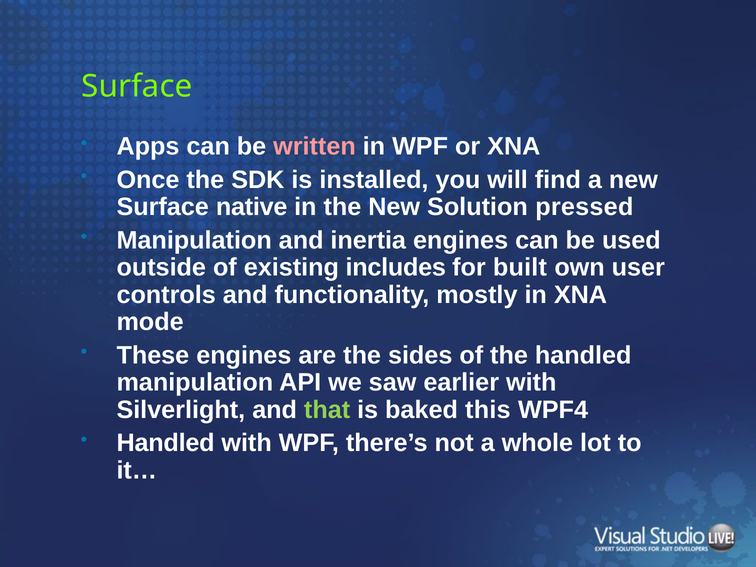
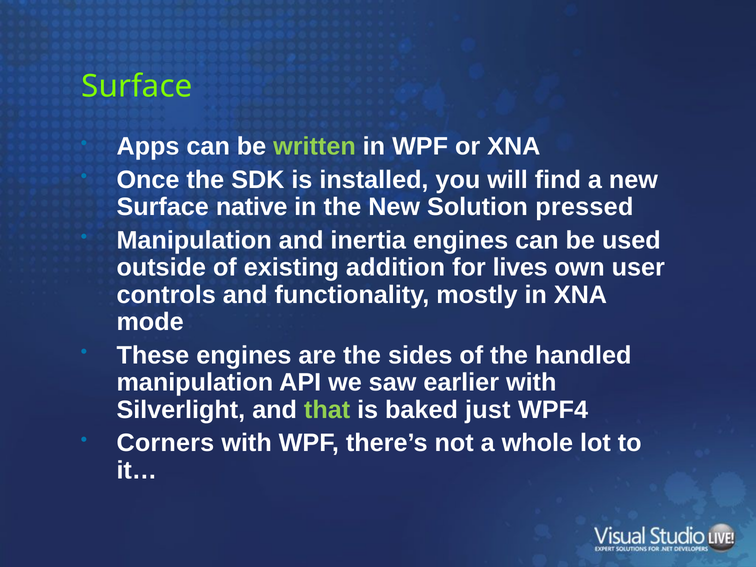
written colour: pink -> light green (314, 147)
includes: includes -> addition (396, 268)
built: built -> lives (520, 268)
this: this -> just (488, 410)
Handled: Handled -> Corners (165, 443)
